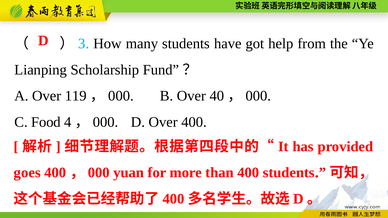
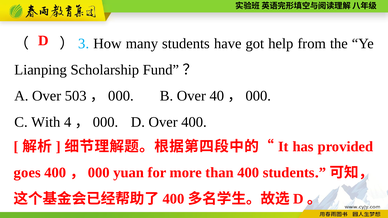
119: 119 -> 503 (76, 96)
Food: Food -> With (46, 122)
